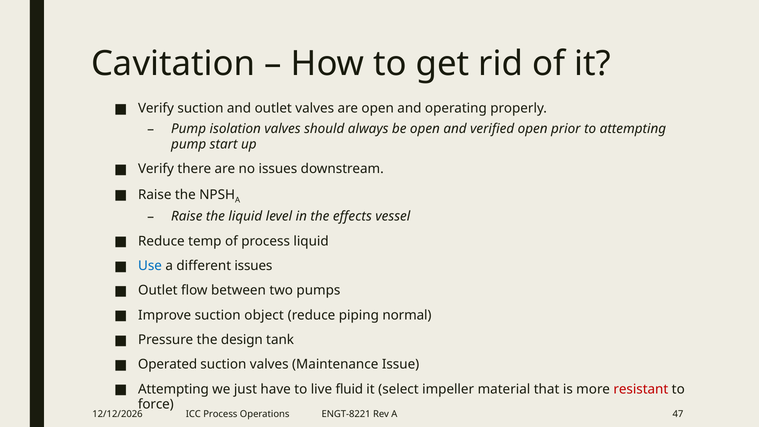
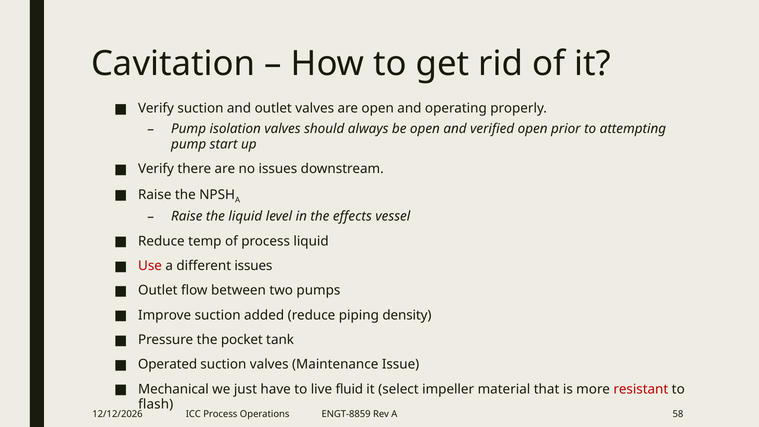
Use colour: blue -> red (150, 266)
object: object -> added (264, 315)
normal: normal -> density (407, 315)
design: design -> pocket (242, 340)
Attempting: Attempting -> Mechanical (173, 389)
force: force -> flash (156, 404)
ENGT-8221: ENGT-8221 -> ENGT-8859 (346, 414)
47: 47 -> 58 (678, 414)
